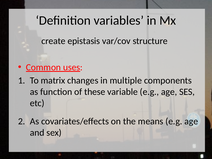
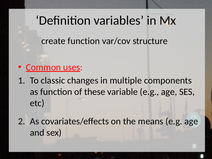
create epistasis: epistasis -> function (84, 41)
matrix: matrix -> classic (53, 81)
